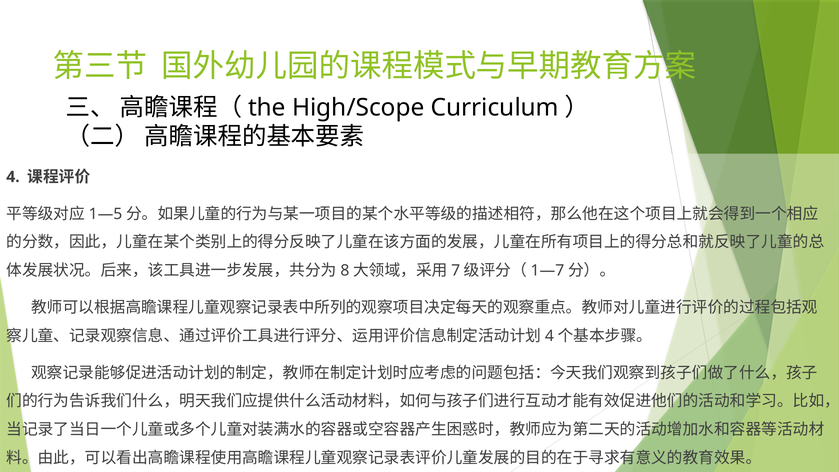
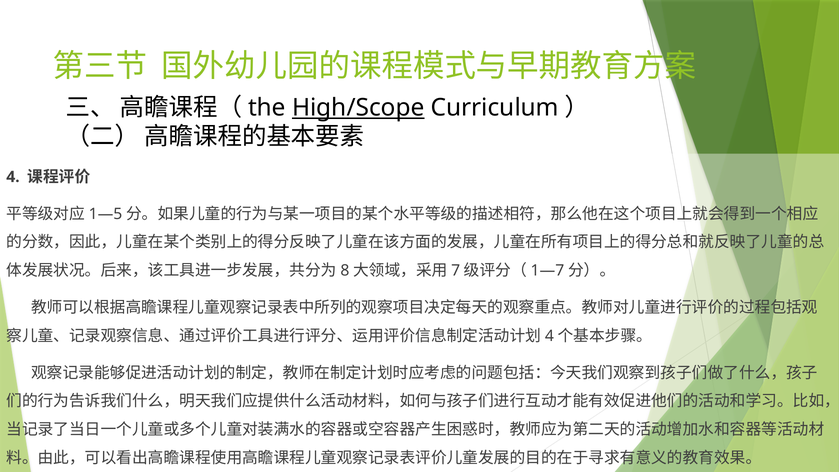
High/Scope underline: none -> present (358, 107)
